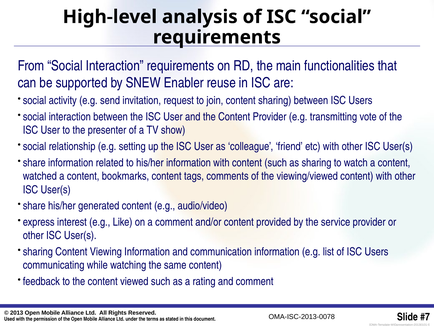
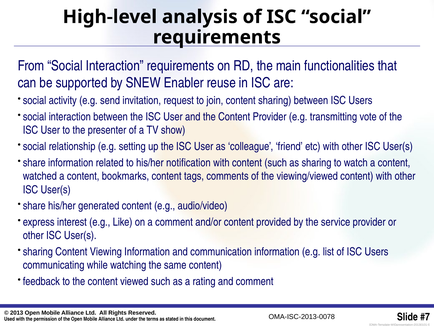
his/her information: information -> notification (188, 163)
